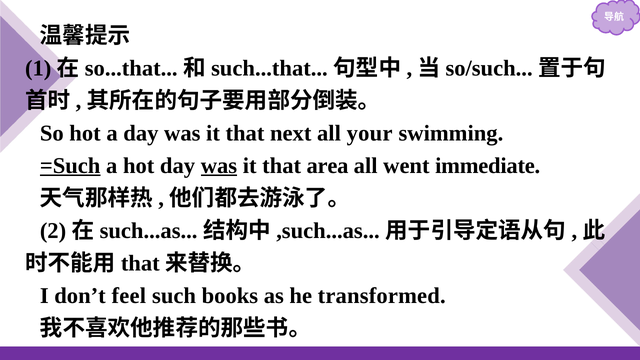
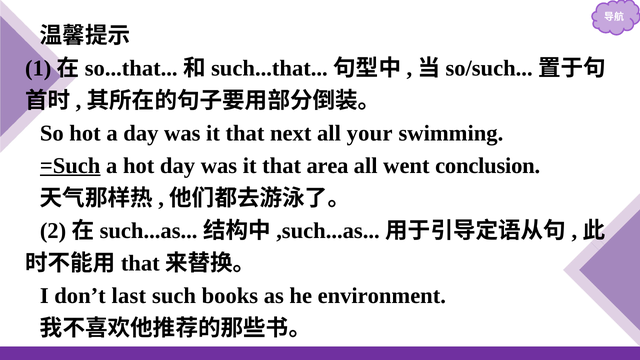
was underline: present -> none (219, 166)
immediate: immediate -> conclusion (488, 166)
feel: feel -> last (129, 296)
transformed: transformed -> environment (382, 296)
